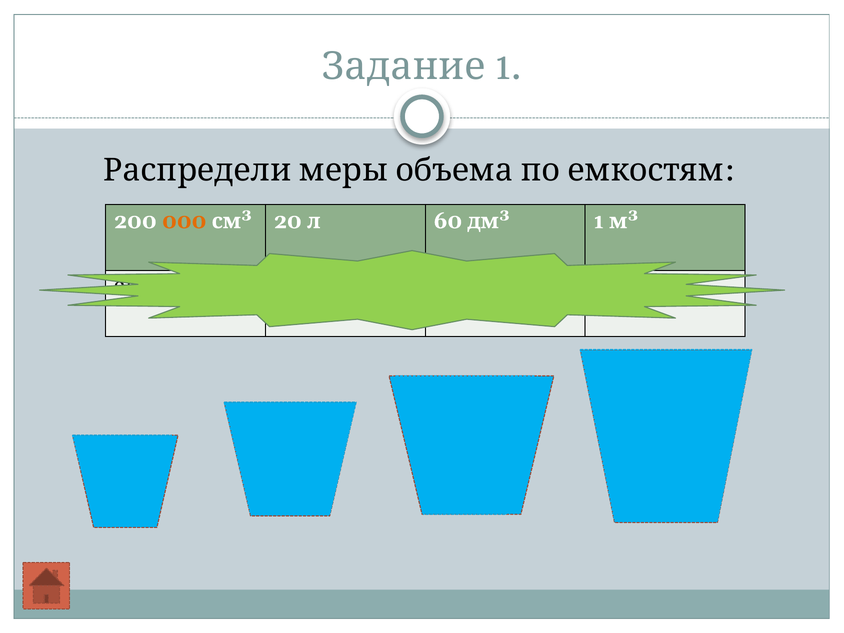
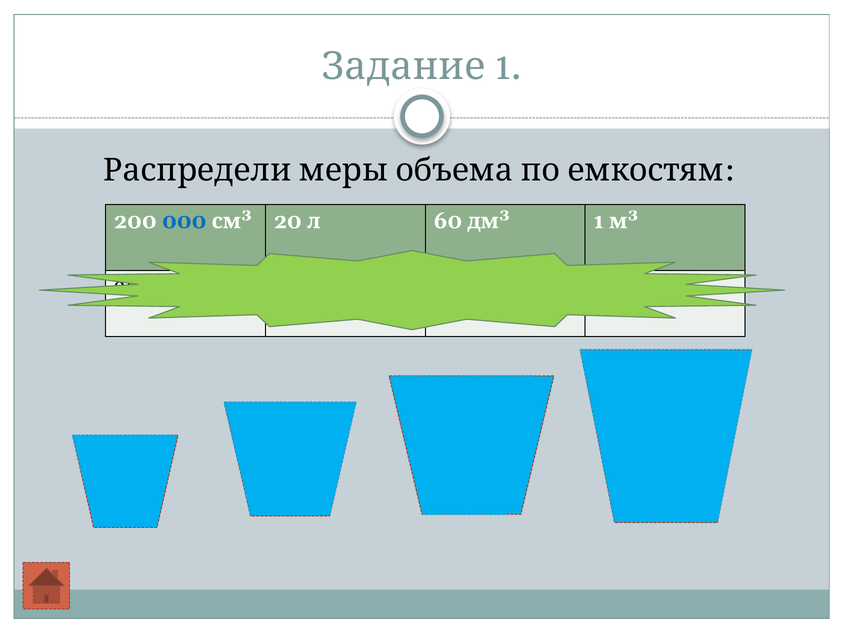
000 colour: orange -> blue (184, 221)
